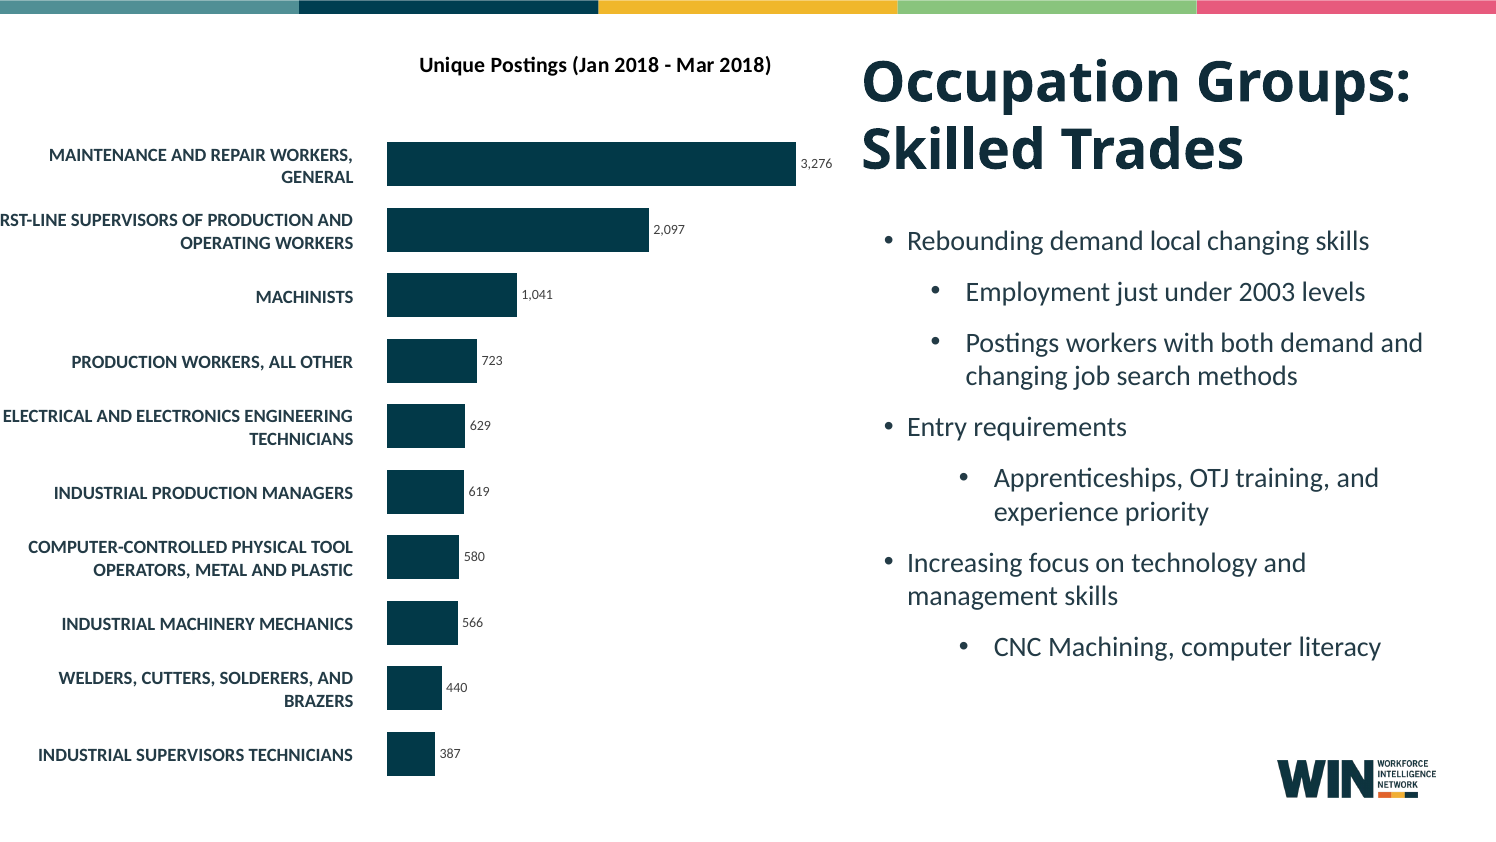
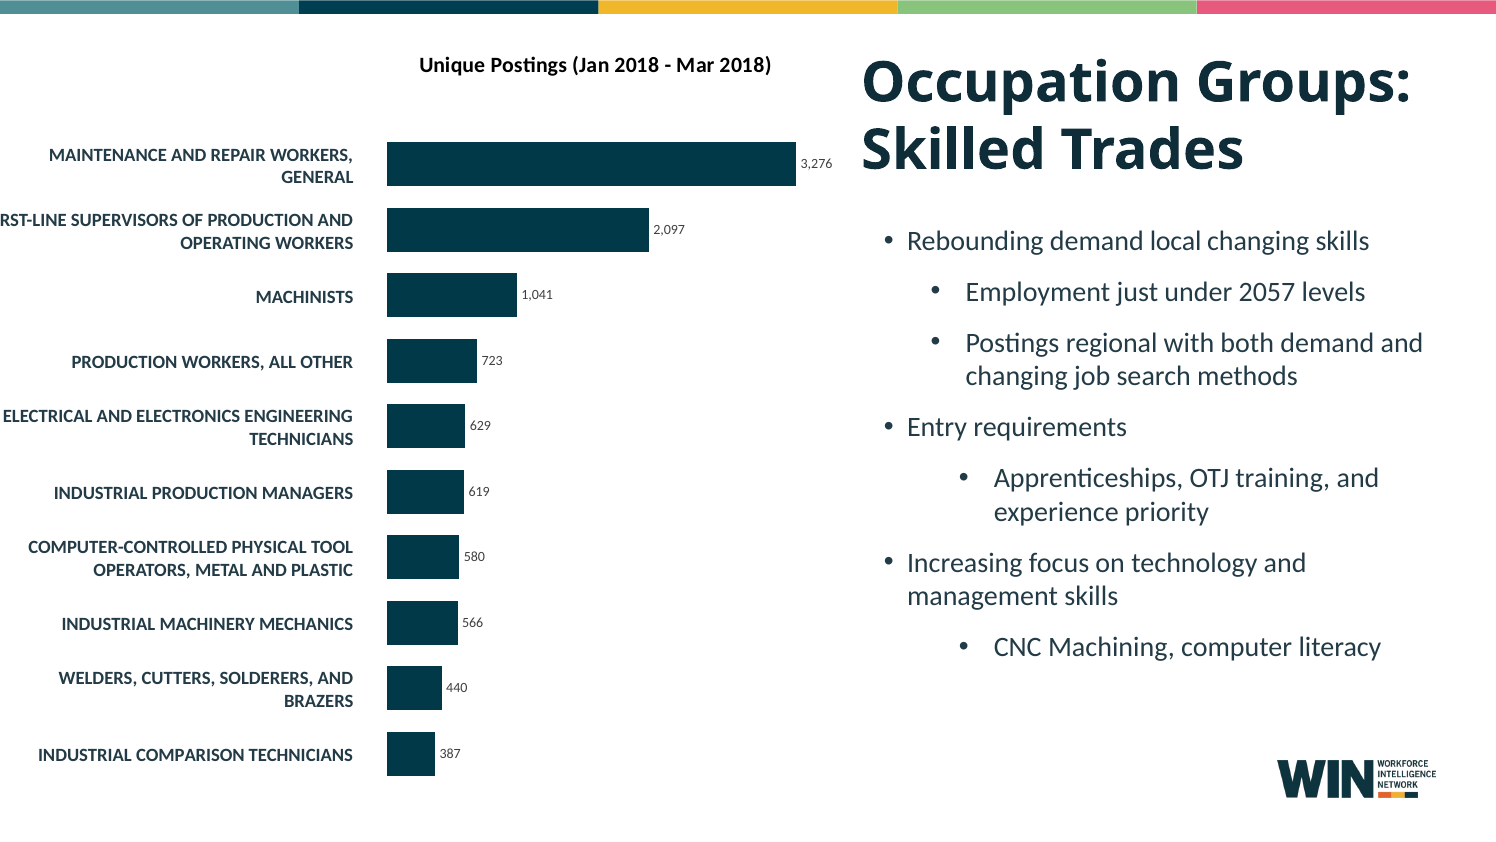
2003: 2003 -> 2057 (1267, 292)
Postings workers: workers -> regional (1112, 343)
INDUSTRIAL SUPERVISORS: SUPERVISORS -> COMPARISON (190, 755)
